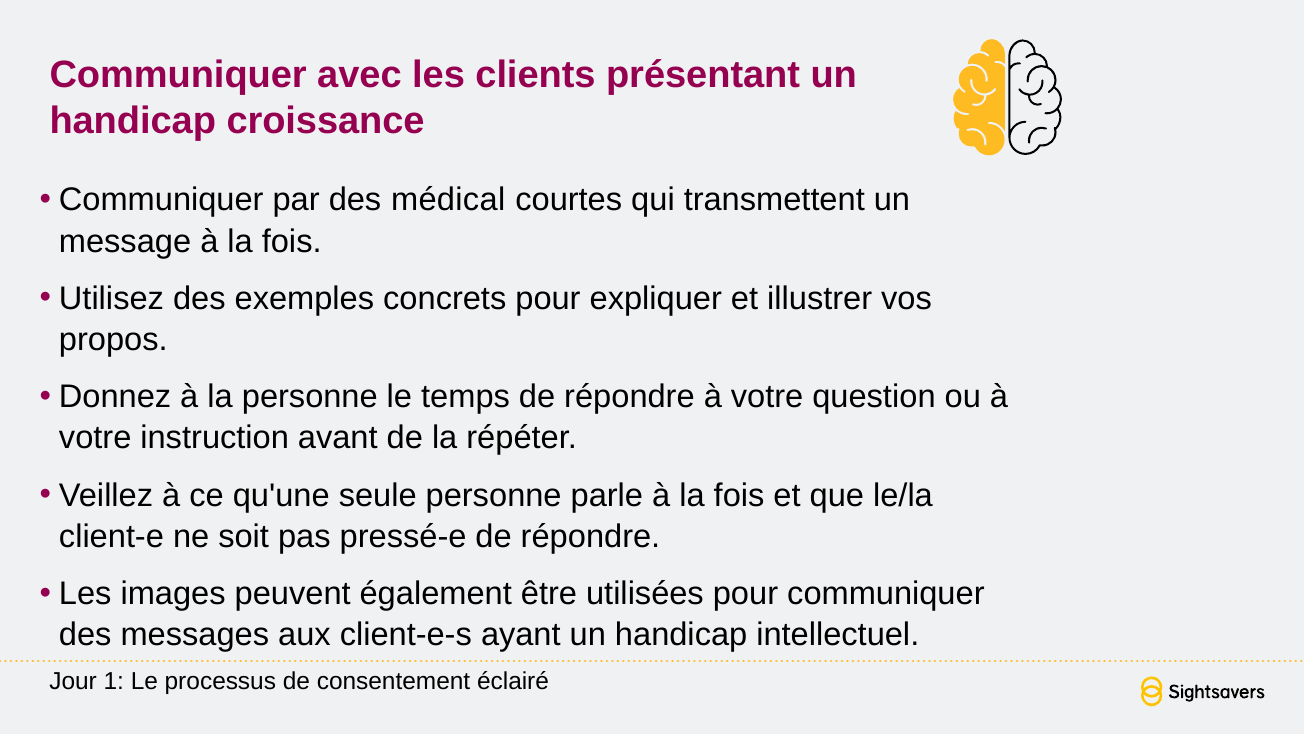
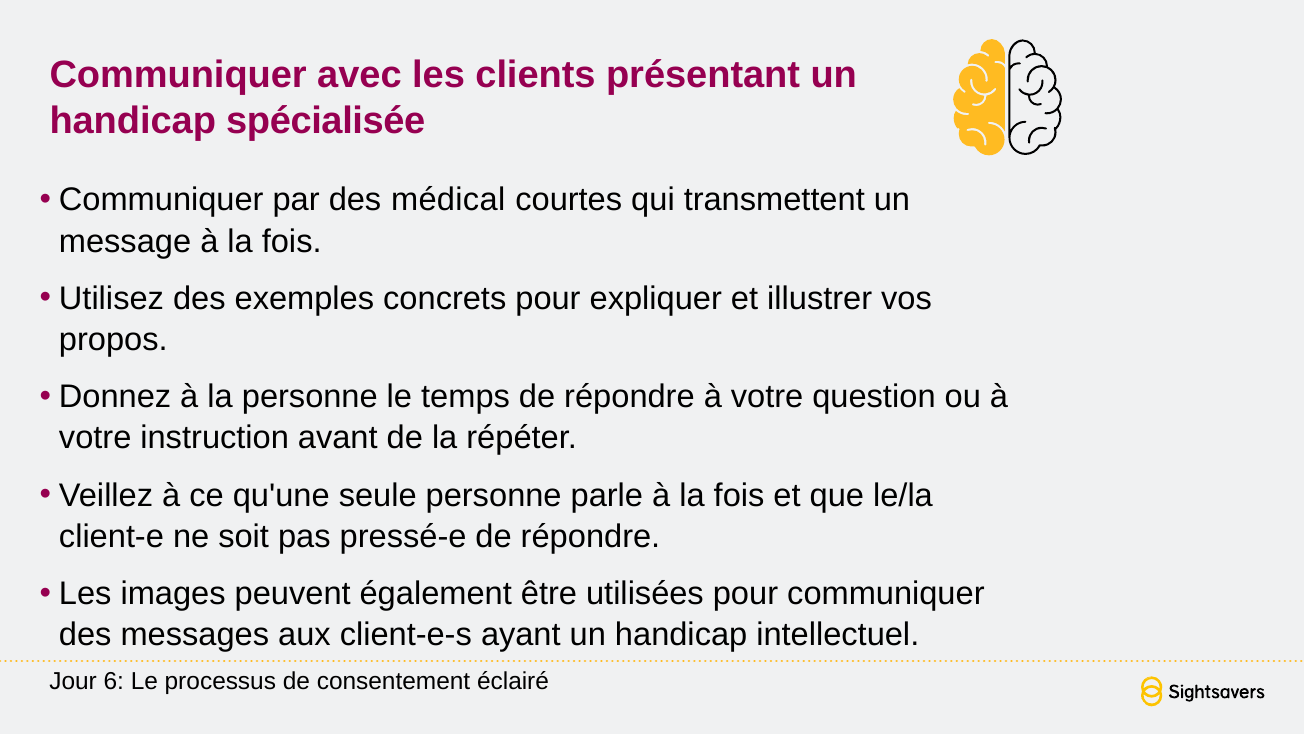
croissance: croissance -> spécialisée (326, 120)
1: 1 -> 6 (114, 681)
